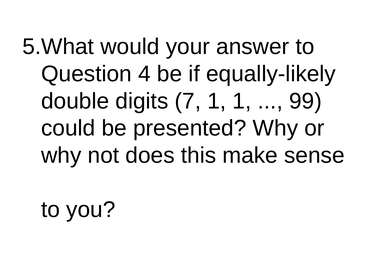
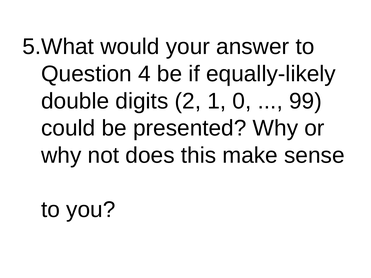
7: 7 -> 2 (188, 101)
1 1: 1 -> 0 (242, 101)
